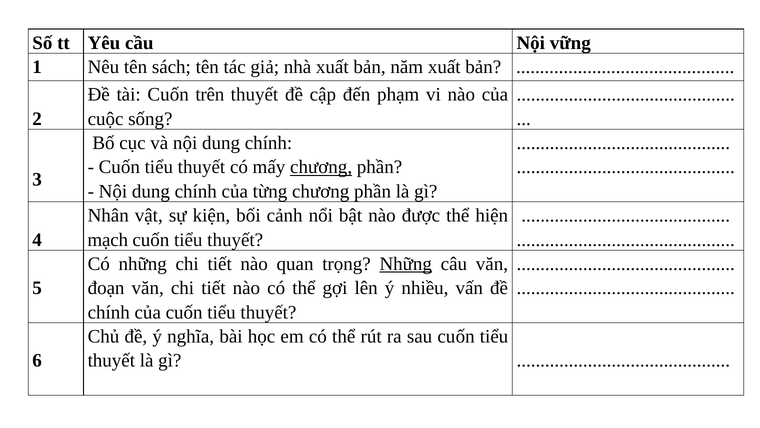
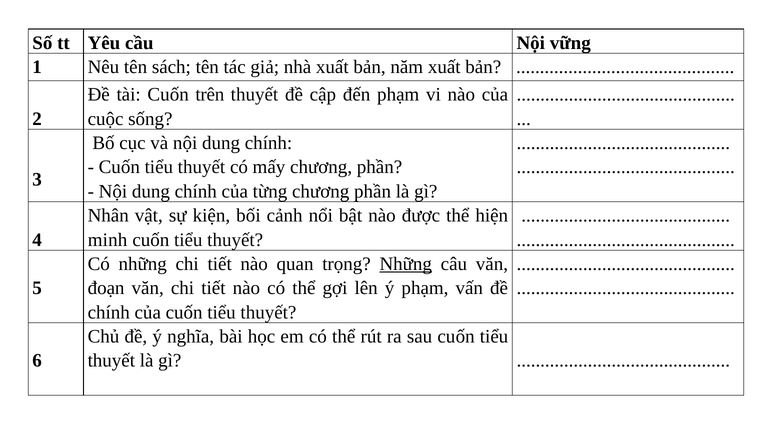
chương underline: present -> none (321, 167)
mạch: mạch -> minh (108, 239)
ý nhiều: nhiều -> phạm (425, 288)
